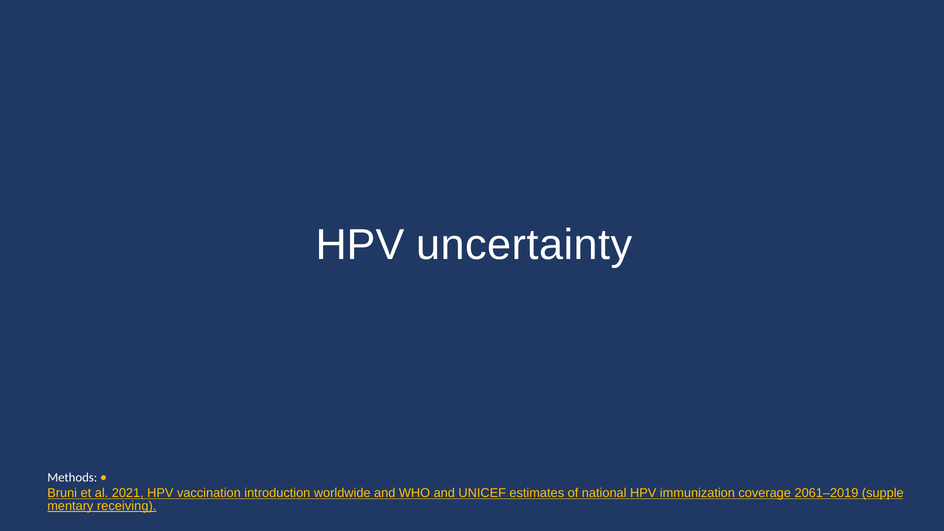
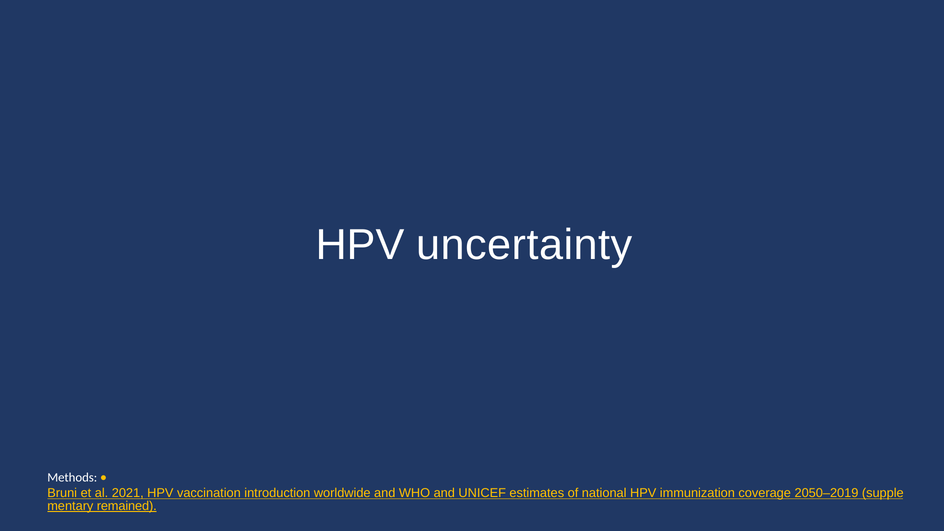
2061–2019: 2061–2019 -> 2050–2019 (826, 493)
receiving: receiving -> remained (127, 506)
